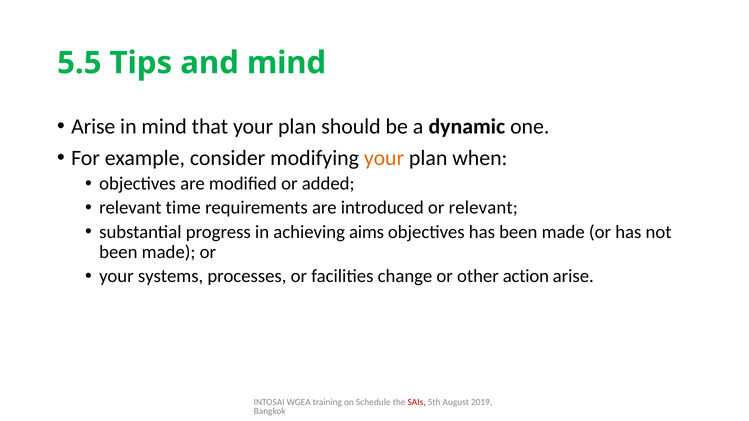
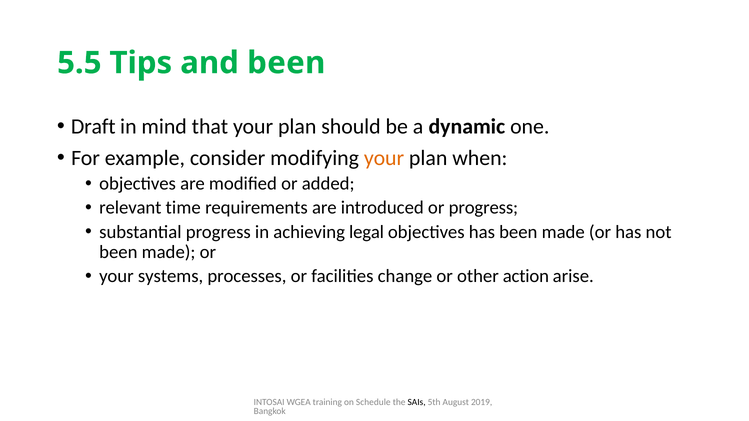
and mind: mind -> been (286, 63)
Arise: Arise -> Draft (93, 127)
or relevant: relevant -> progress (483, 208)
aims: aims -> legal (367, 232)
SAIs colour: red -> black (417, 402)
